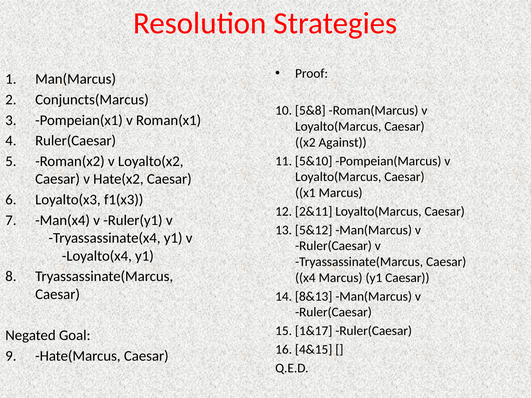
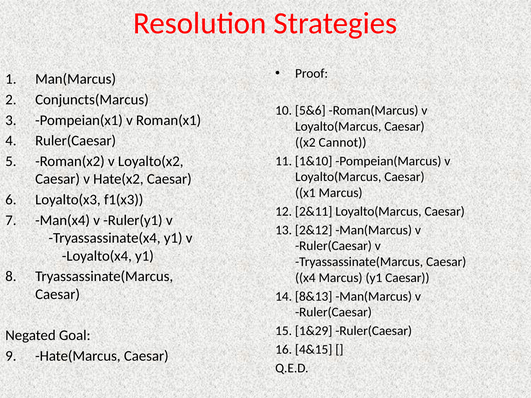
5&8: 5&8 -> 5&6 (310, 111)
Against: Against -> Cannot (343, 143)
5&10: 5&10 -> 1&10 (314, 161)
5&12: 5&12 -> 2&12 (314, 230)
1&17: 1&17 -> 1&29 (314, 331)
